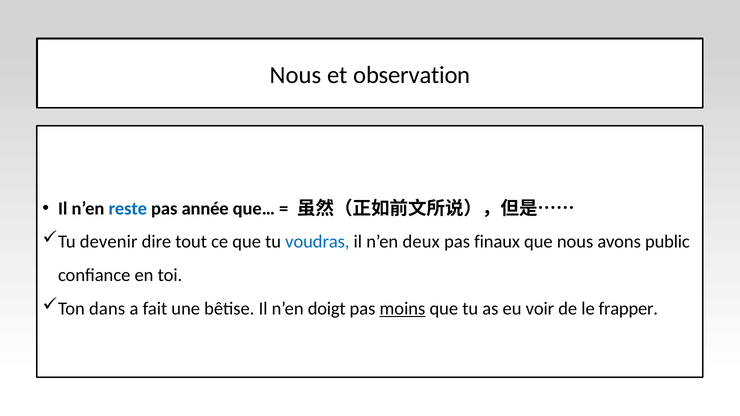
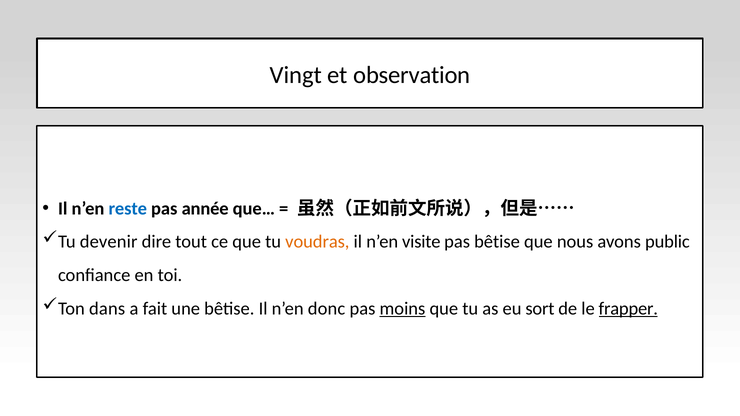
Nous: Nous -> Vingt (296, 75)
voudras colour: blue -> orange (317, 242)
deux: deux -> visite (421, 242)
pas finaux: finaux -> bêtise (497, 242)
doigt: doigt -> donc (327, 309)
voir: voir -> sort (540, 309)
frapper underline: none -> present (628, 309)
